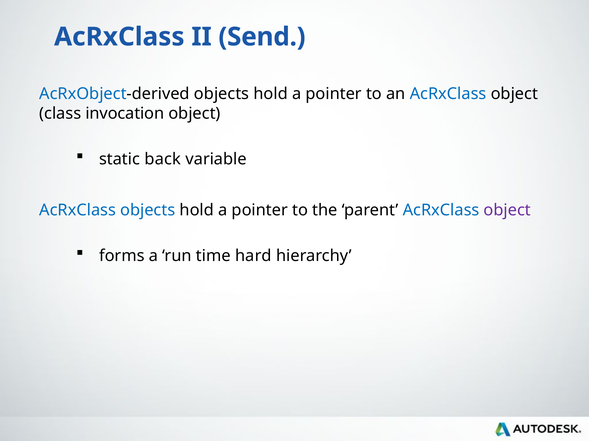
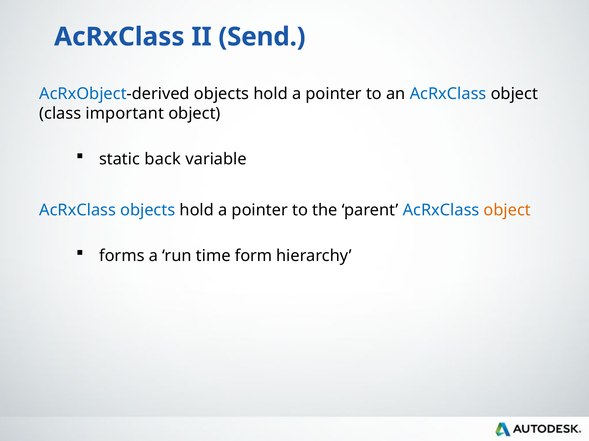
invocation: invocation -> important (125, 114)
object colour: purple -> orange (507, 210)
hard: hard -> form (254, 256)
